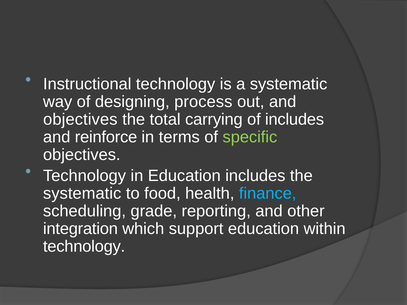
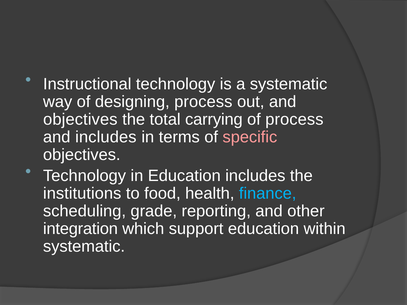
of includes: includes -> process (294, 120)
and reinforce: reinforce -> includes (106, 137)
specific colour: light green -> pink (250, 137)
systematic: systematic -> institutions (82, 193)
technology: technology -> systematic (84, 247)
